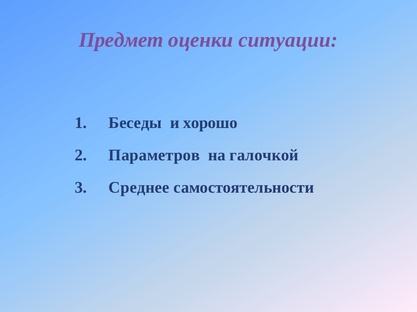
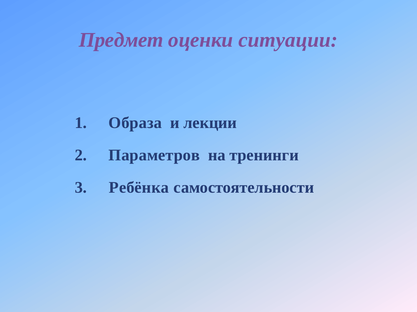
Беседы: Беседы -> Образа (135, 123)
хорошо: хорошо -> лекции (210, 123)
галочкой: галочкой -> тренинги (264, 156)
Среднее: Среднее -> Ребёнка (139, 188)
